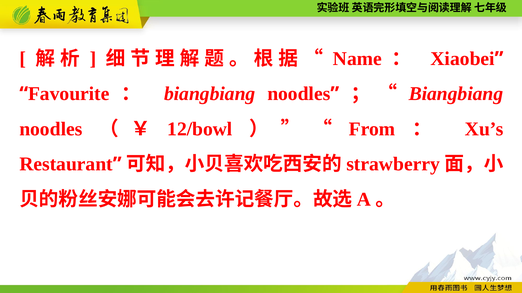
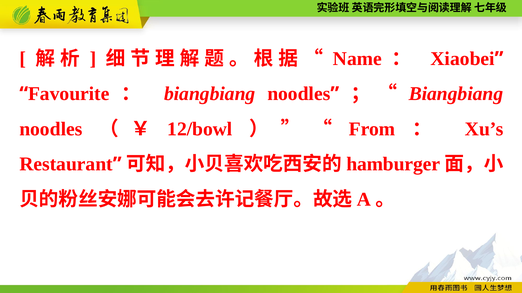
strawberry: strawberry -> hamburger (393, 164)
